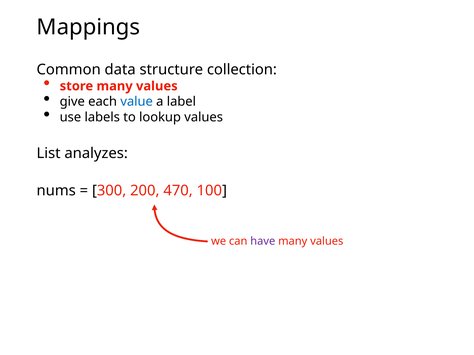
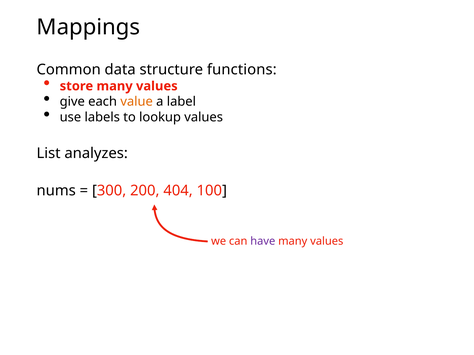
collection: collection -> functions (242, 70)
value colour: blue -> orange (137, 102)
470: 470 -> 404 (178, 191)
